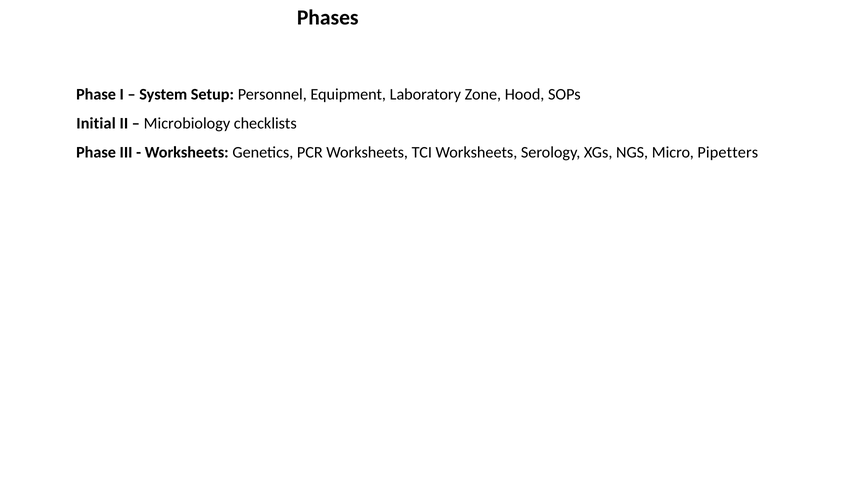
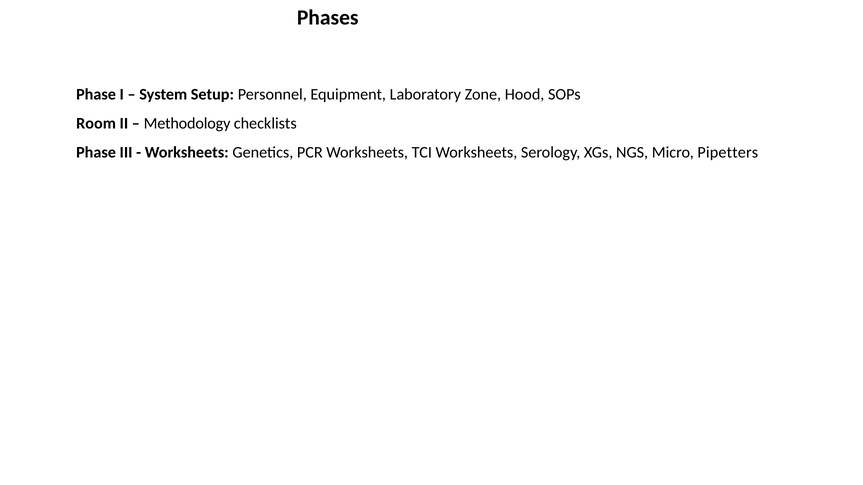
Initial: Initial -> Room (96, 124)
Microbiology: Microbiology -> Methodology (187, 124)
